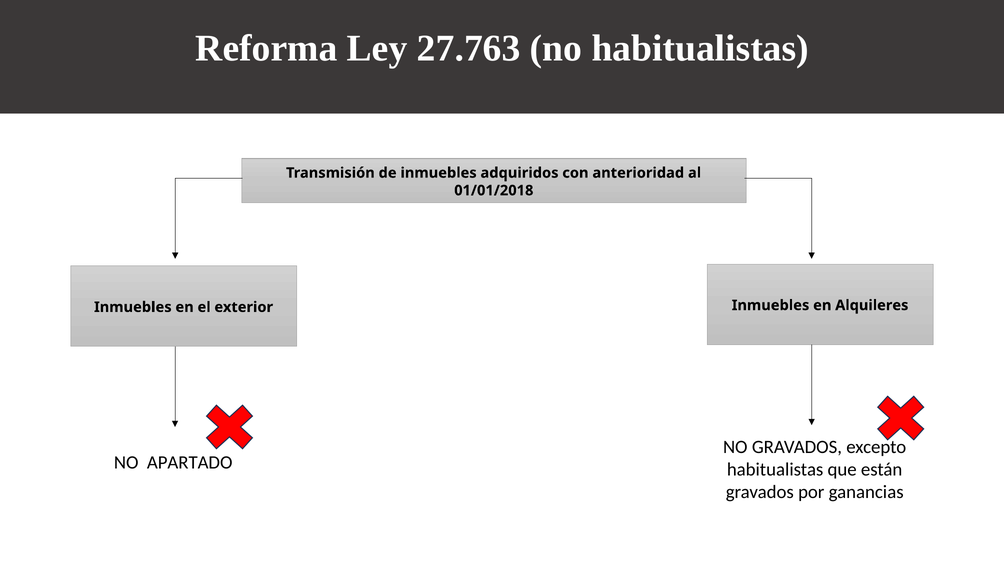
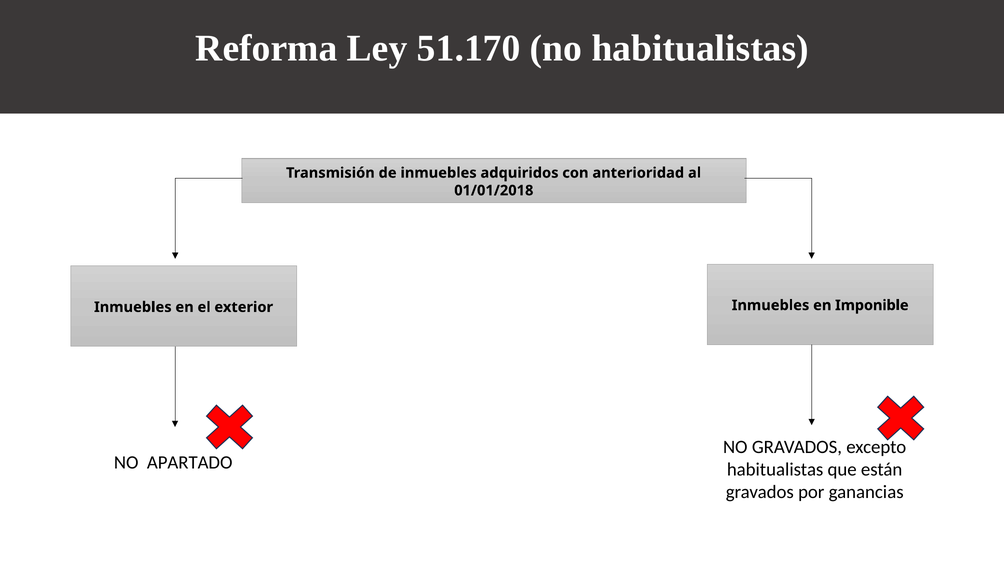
27.763: 27.763 -> 51.170 (469, 48)
Alquileres: Alquileres -> Imponible (872, 305)
